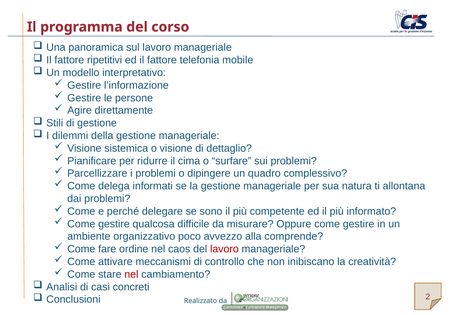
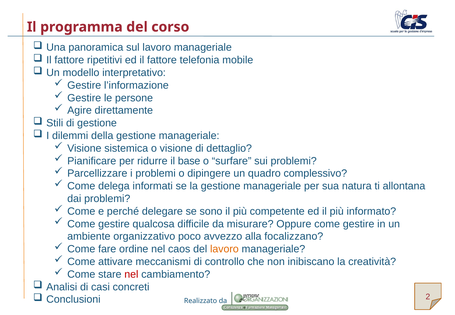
cima: cima -> base (189, 161)
comprende: comprende -> focalizzano (294, 237)
lavoro colour: red -> orange (224, 249)
